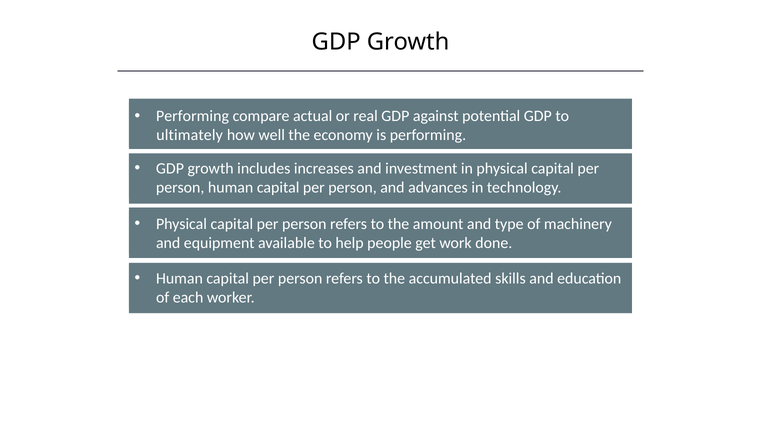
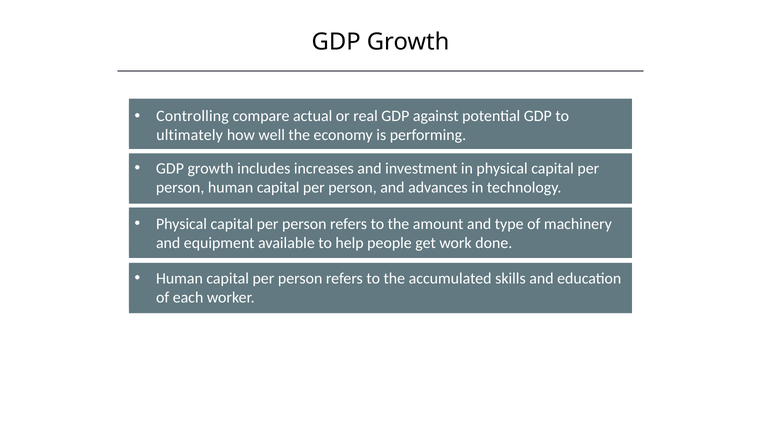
Performing: Performing -> Controlling (192, 116)
